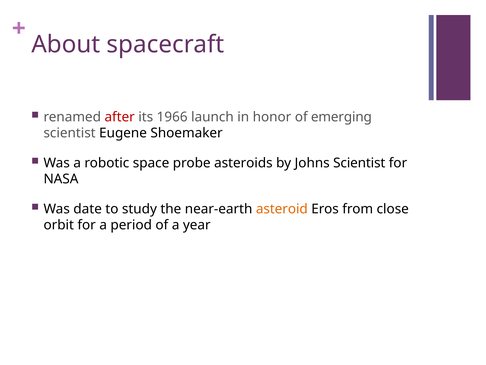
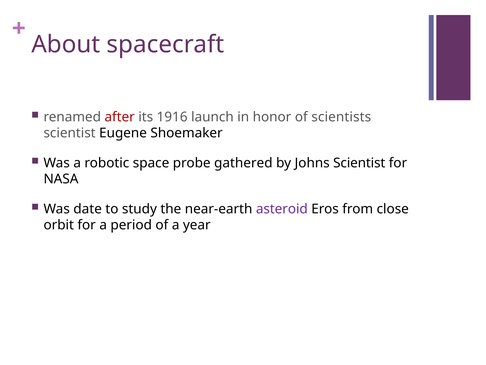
1966: 1966 -> 1916 (172, 117)
emerging: emerging -> scientists (341, 117)
asteroids: asteroids -> gathered (243, 163)
asteroid colour: orange -> purple (282, 209)
